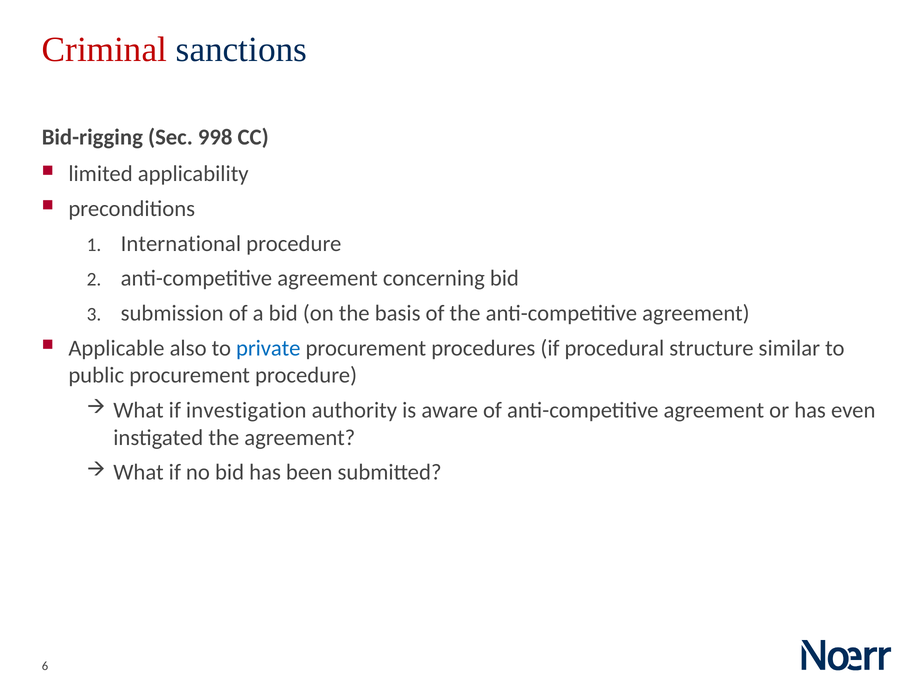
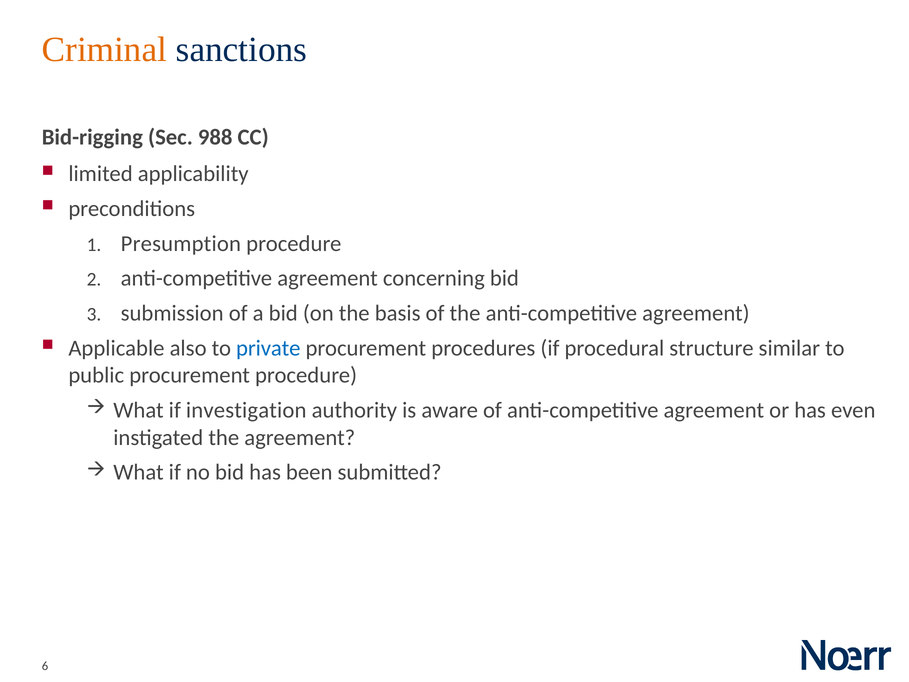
Criminal colour: red -> orange (104, 50)
998: 998 -> 988 (215, 137)
International: International -> Presumption (181, 243)
